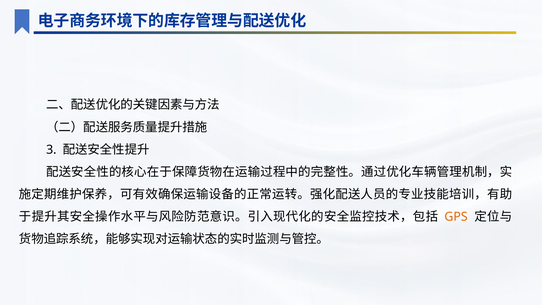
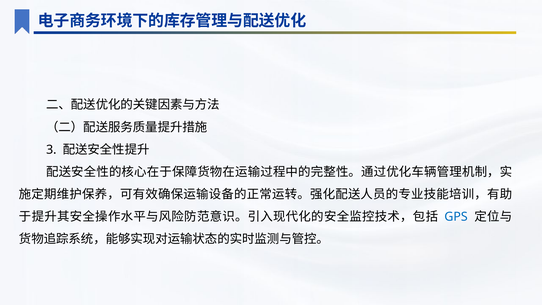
GPS colour: orange -> blue (456, 217)
